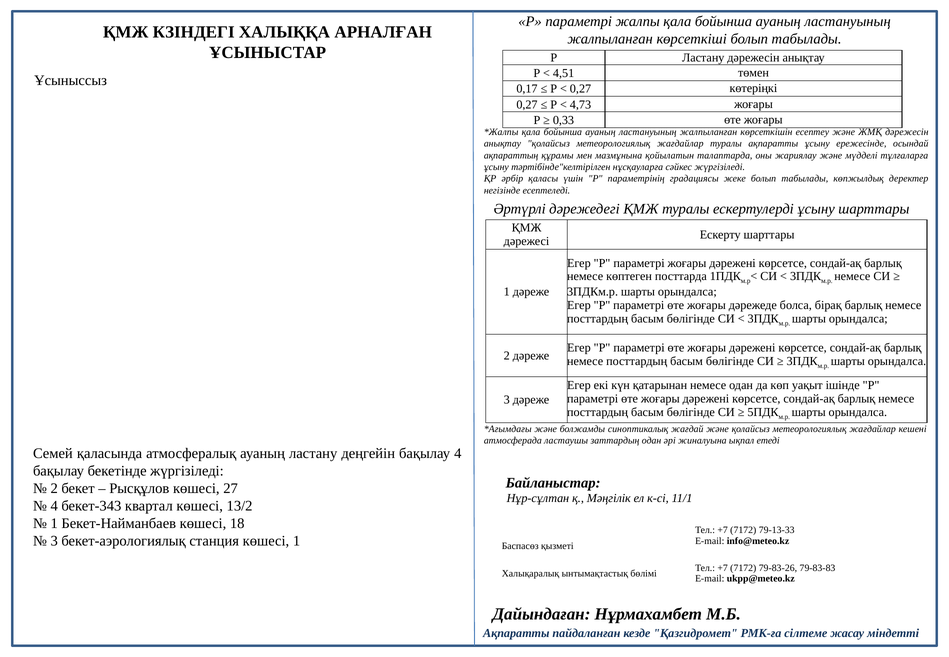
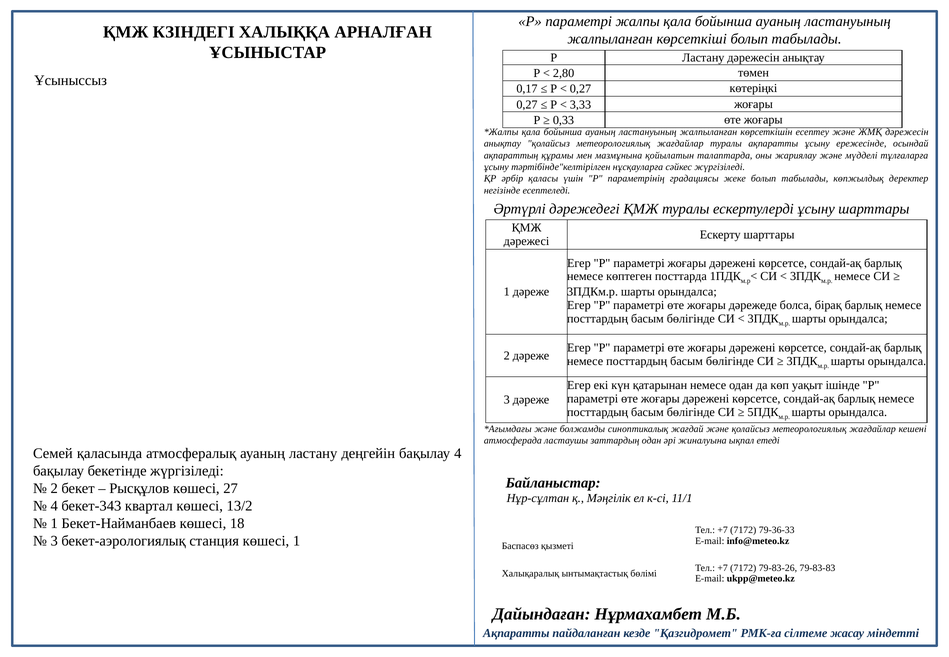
4,51: 4,51 -> 2,80 (564, 73)
4,73: 4,73 -> 3,33 (580, 105)
79-13-33: 79-13-33 -> 79-36-33 (777, 530)
